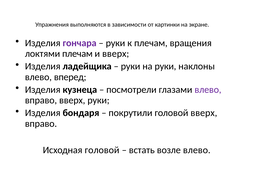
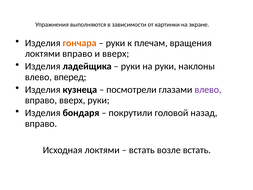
гончара colour: purple -> orange (80, 43)
локтями плечам: плечам -> вправо (77, 54)
головой вверх: вверх -> назад (204, 113)
Исходная головой: головой -> локтями (102, 150)
возле влево: влево -> встать (197, 150)
